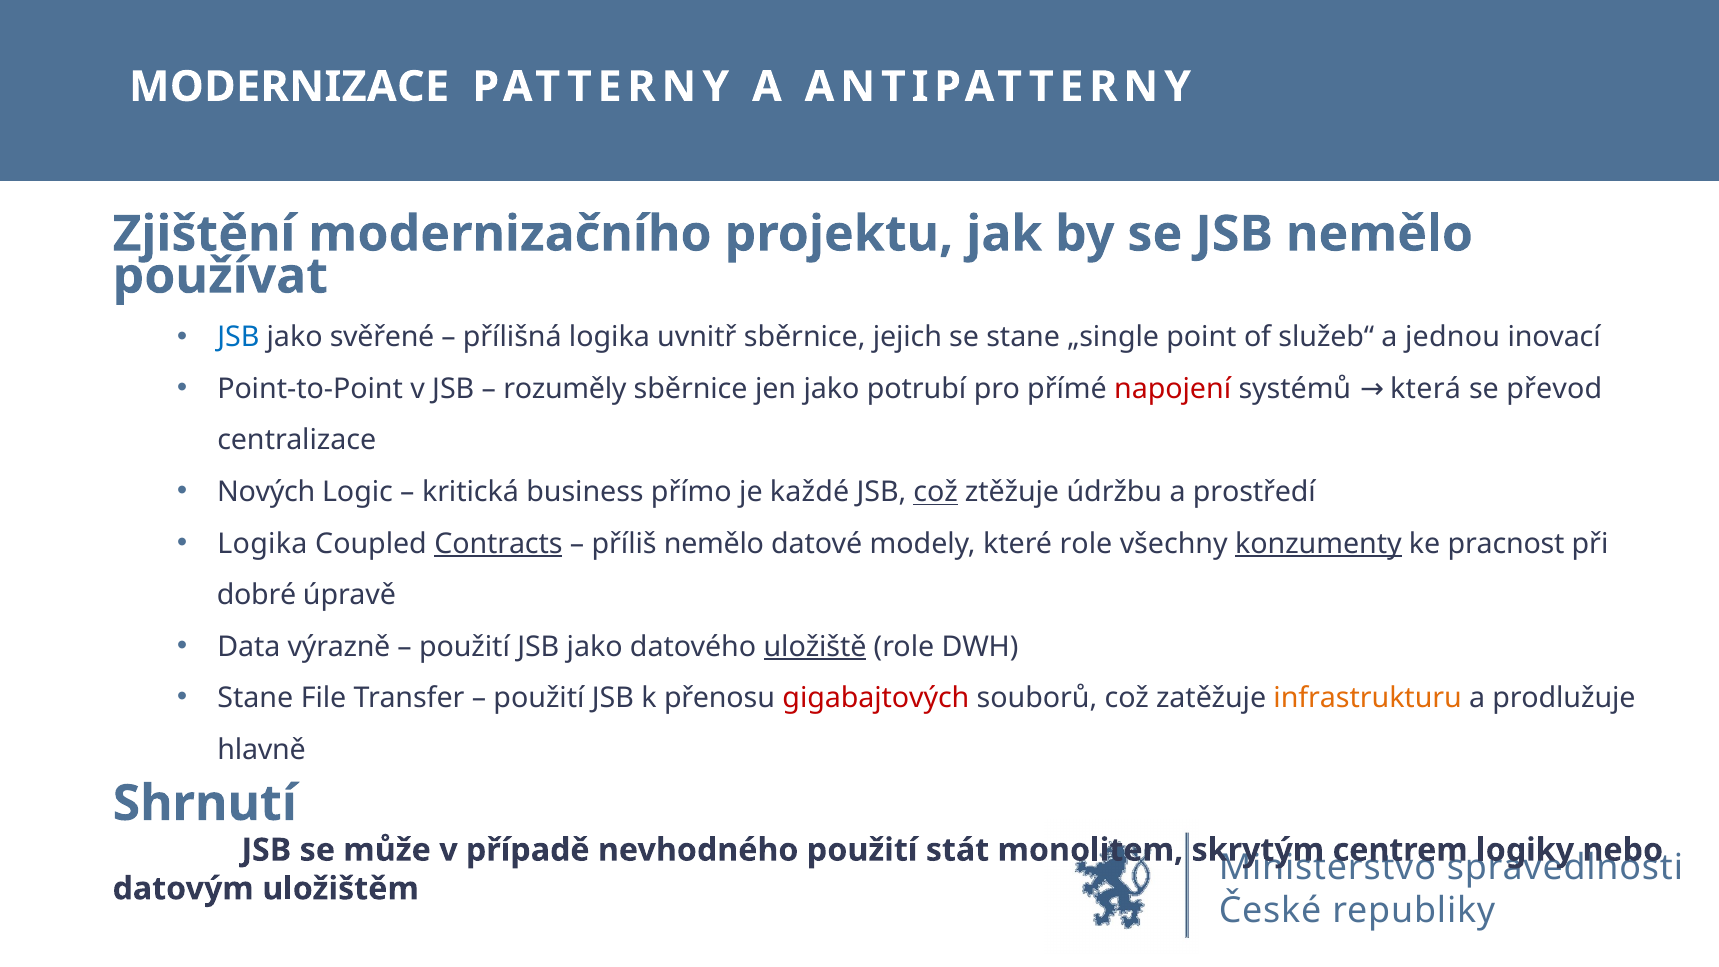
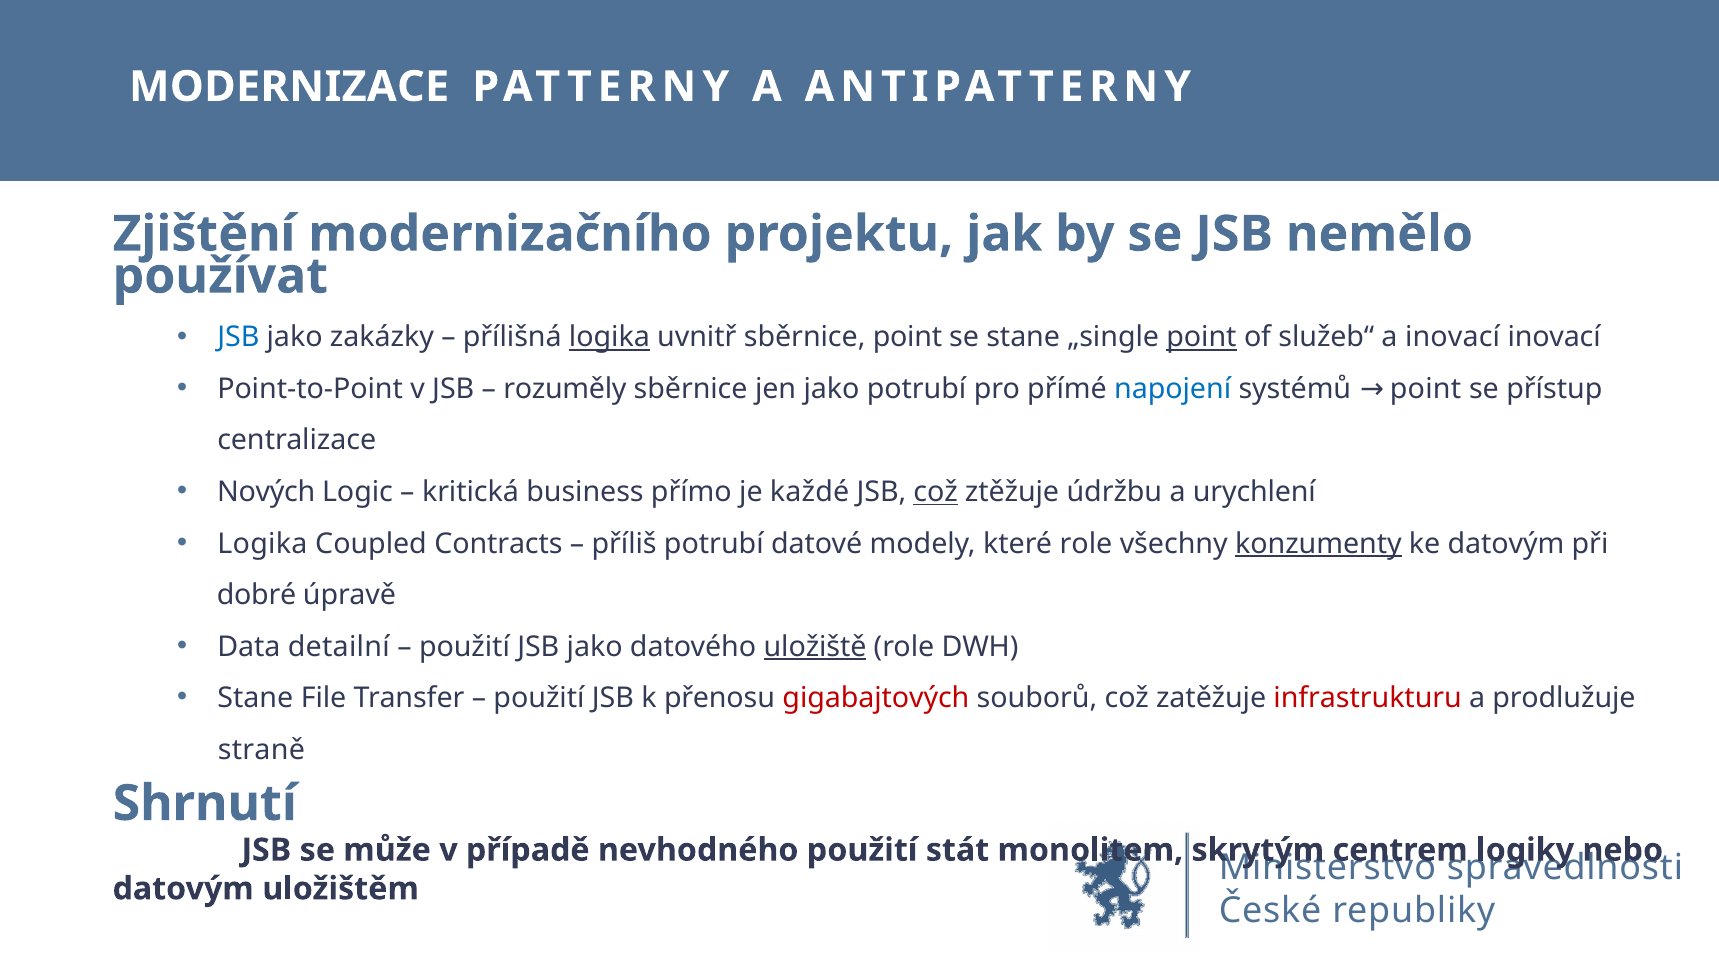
svěřené: svěřené -> zakázky (382, 337)
logika underline: none -> present (609, 337)
sběrnice jejich: jejich -> point (907, 337)
point underline: none -> present (1201, 337)
a jednou: jednou -> inovací (1453, 337)
napojení colour: red -> blue (1173, 389)
systémů která: která -> point (1426, 389)
převod: převod -> přístup (1554, 389)
prostředí: prostředí -> urychlení (1254, 492)
Contracts underline: present -> none (498, 544)
příliš nemělo: nemělo -> potrubí (714, 544)
ke pracnost: pracnost -> datovým (1506, 544)
výrazně: výrazně -> detailní (339, 647)
infrastrukturu colour: orange -> red (1368, 698)
hlavně: hlavně -> straně (261, 750)
